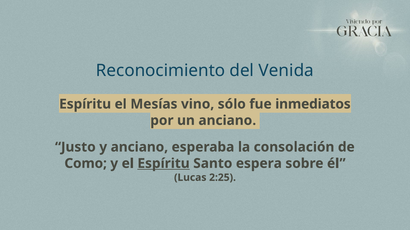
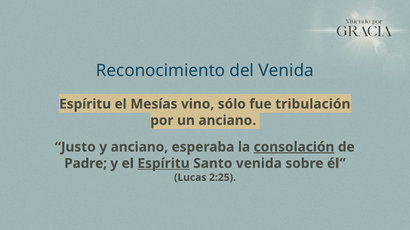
inmediatos: inmediatos -> tribulación (313, 104)
consolación underline: none -> present (294, 147)
Como: Como -> Padre (86, 164)
Santo espera: espera -> venida (259, 164)
